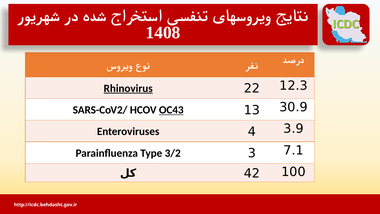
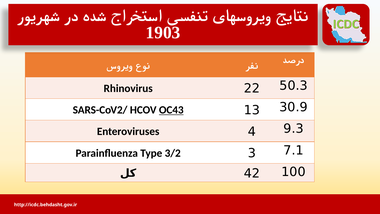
1408: 1408 -> 1903 (163, 33)
Rhinovirus underline: present -> none (128, 88)
12.3: 12.3 -> 50.3 (294, 86)
3.9: 3.9 -> 9.3 (294, 129)
